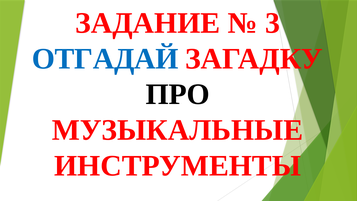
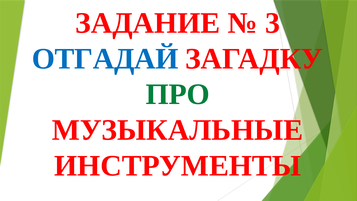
ПРО colour: black -> green (178, 94)
